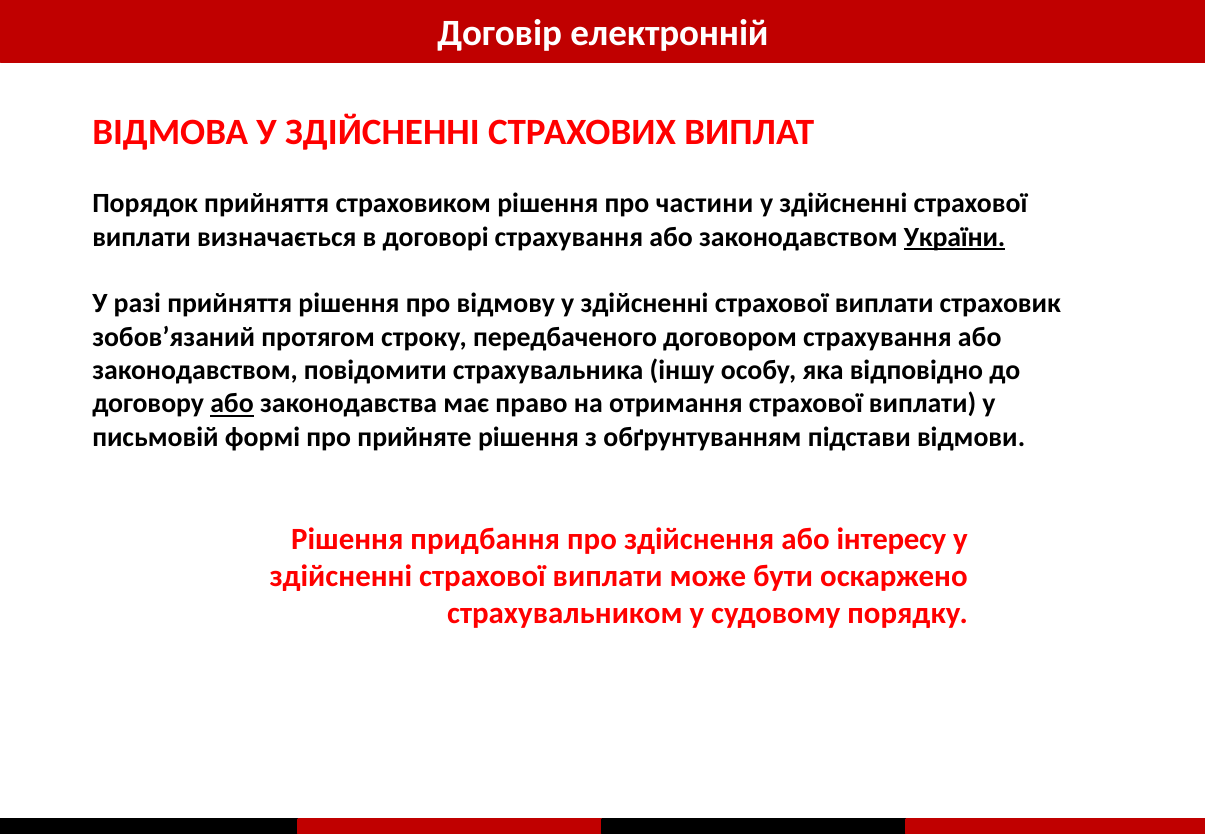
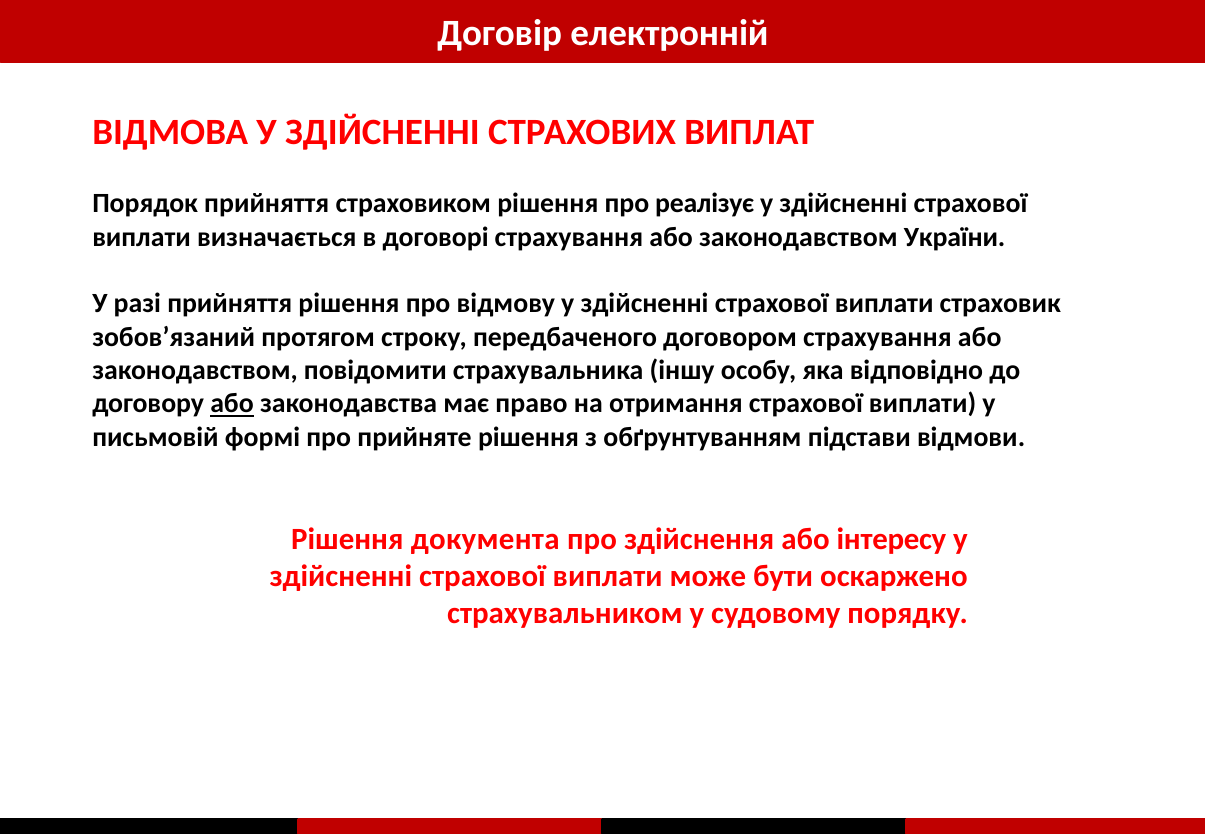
частини: частини -> реалізує (705, 204)
України underline: present -> none (955, 237)
придбання: придбання -> документа (485, 540)
